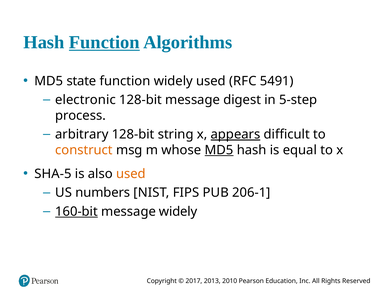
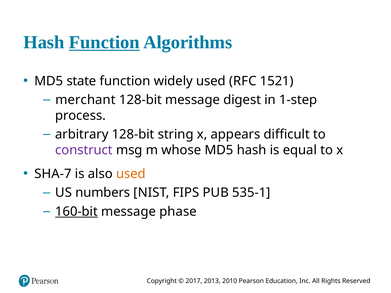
5491: 5491 -> 1521 (277, 81)
electronic: electronic -> merchant (85, 100)
5-step: 5-step -> 1-step (298, 100)
appears underline: present -> none (235, 135)
construct colour: orange -> purple (84, 150)
MD5 underline: present -> none (219, 150)
5: 5 -> 7 (68, 174)
206-1: 206-1 -> 535-1 (251, 193)
message widely: widely -> phase (178, 212)
